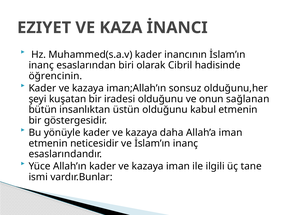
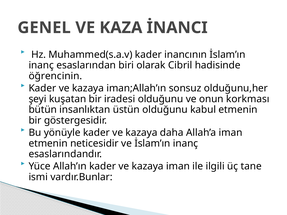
EZIYET: EZIYET -> GENEL (44, 28)
sağlanan: sağlanan -> korkması (248, 99)
